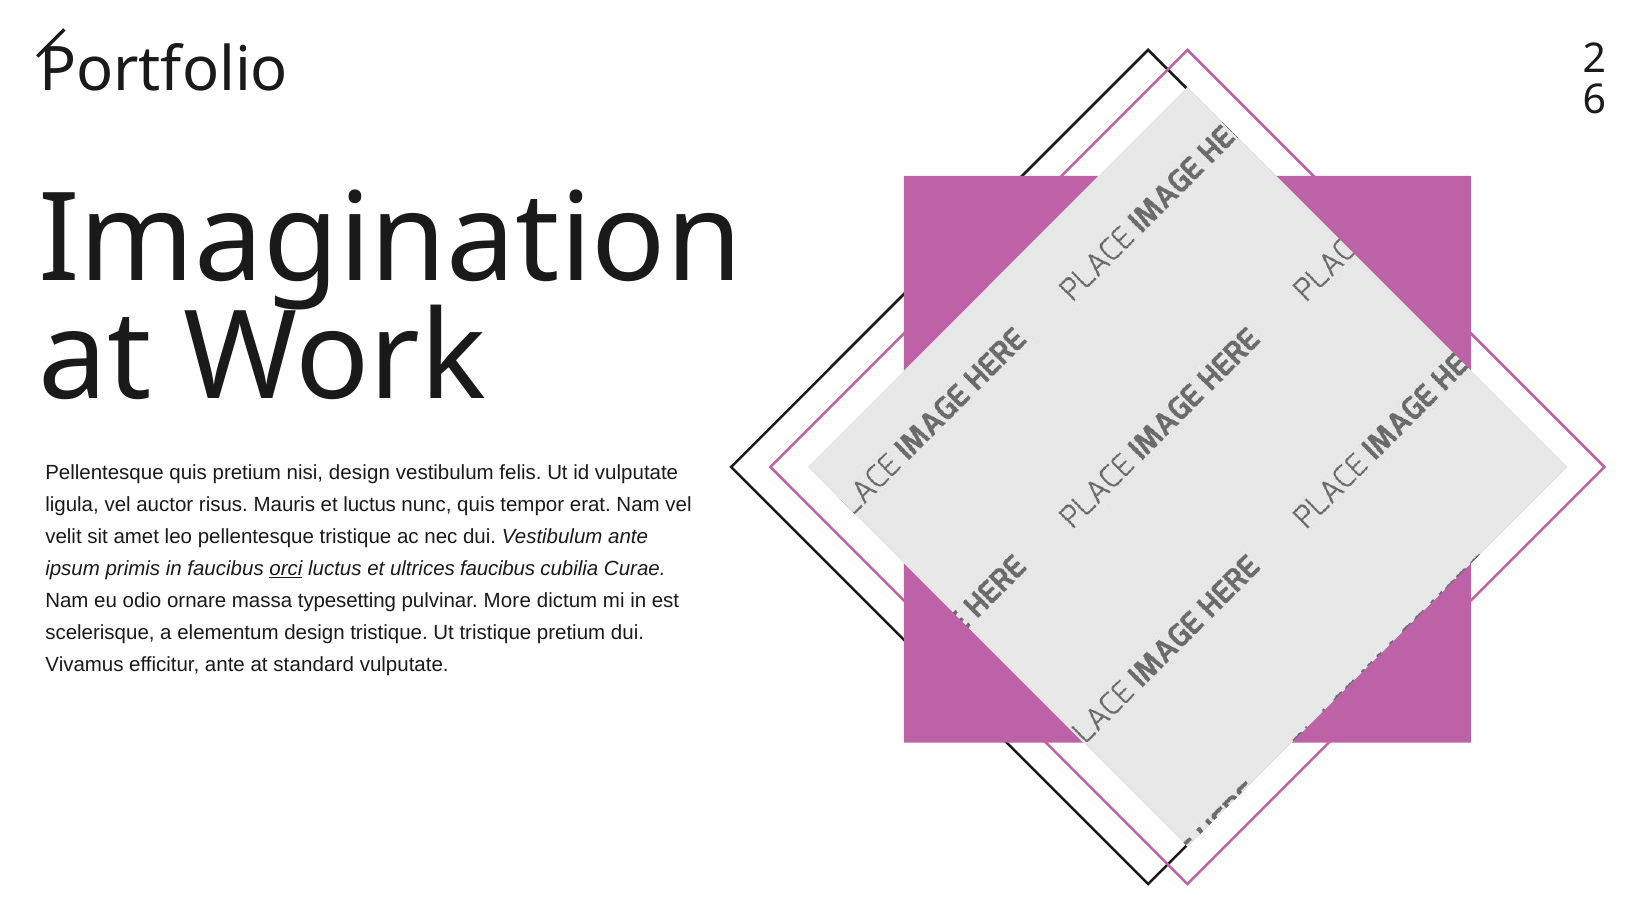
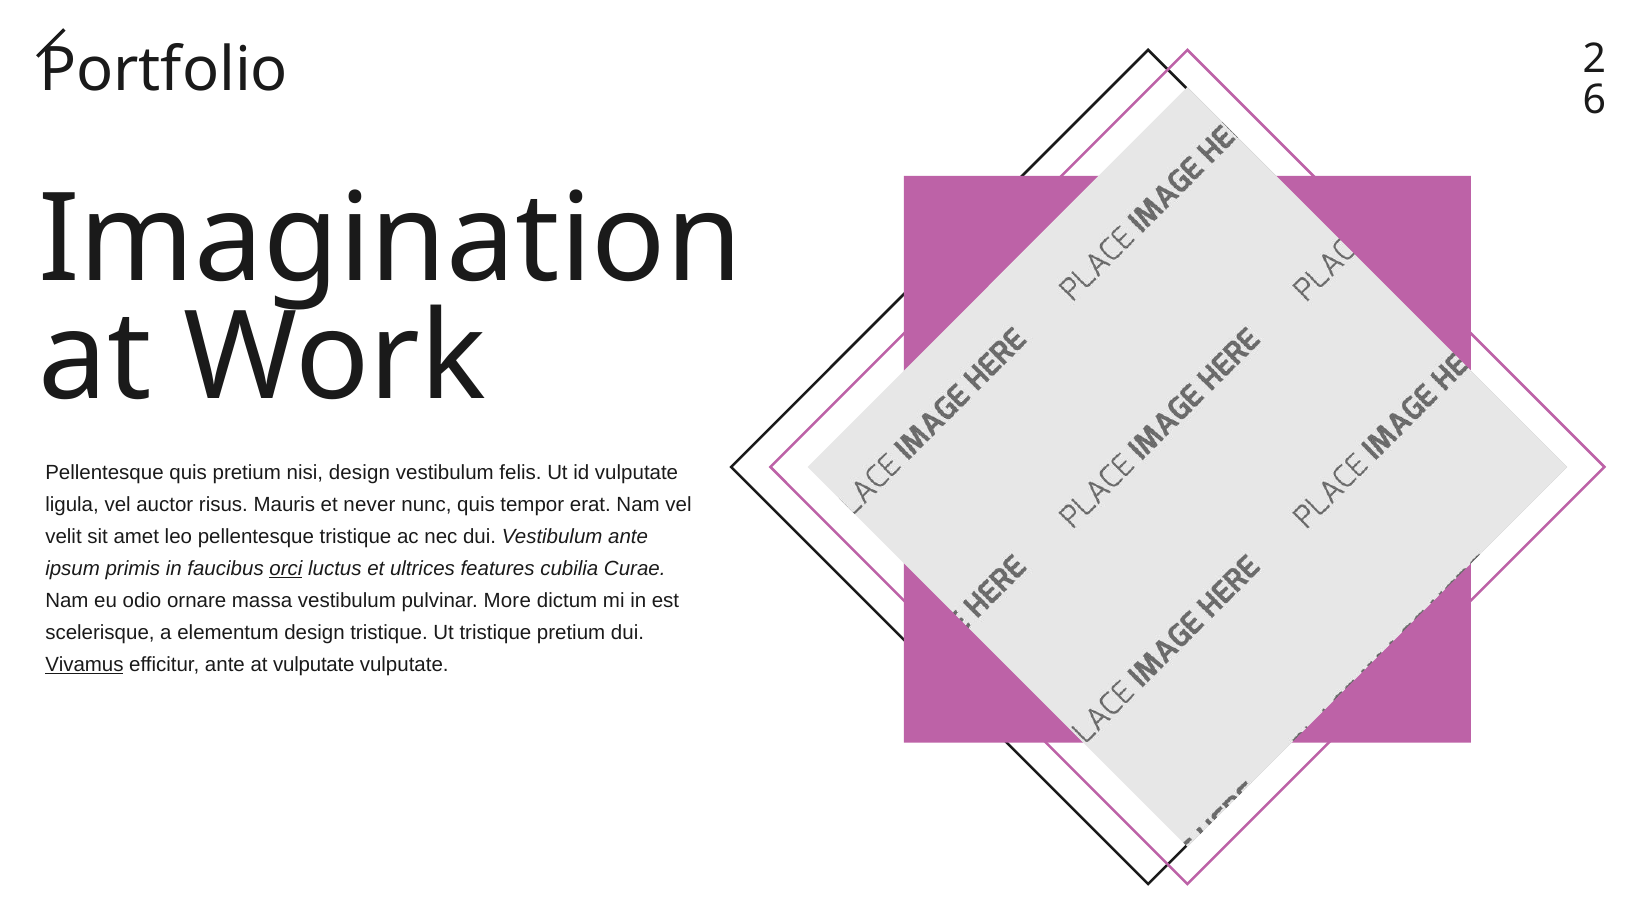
et luctus: luctus -> never (369, 505)
ultrices faucibus: faucibus -> features (498, 569)
massa typesetting: typesetting -> vestibulum (347, 601)
Vivamus underline: none -> present (84, 665)
at standard: standard -> vulputate (314, 665)
